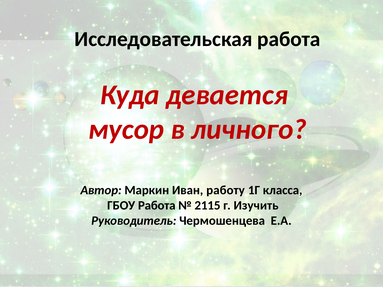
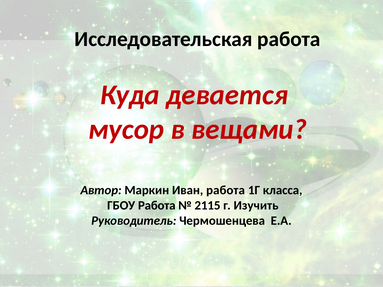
личного: личного -> вещами (249, 130)
Иван работу: работу -> работа (226, 190)
